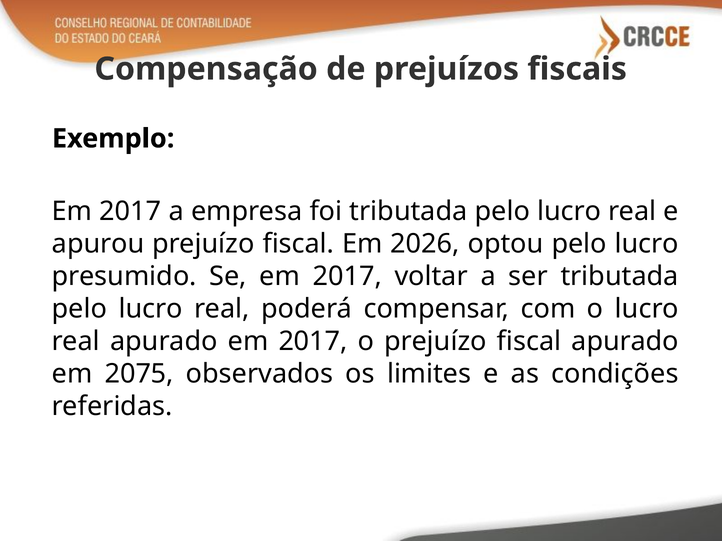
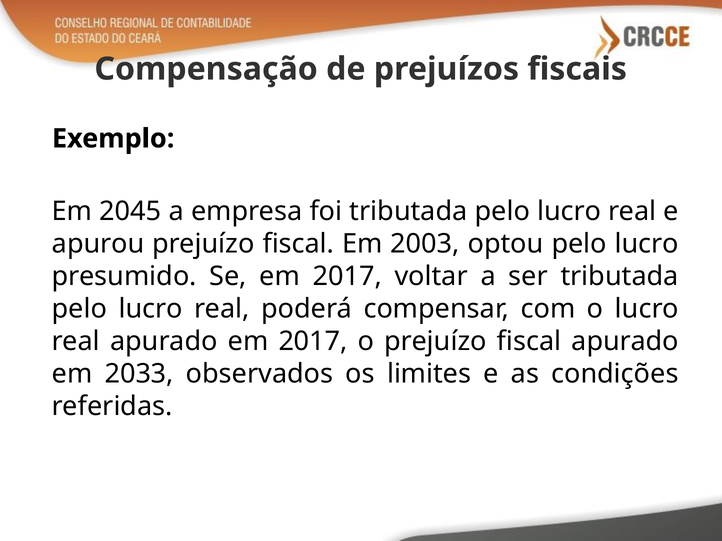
2017: 2017 -> 2045 (130, 212)
2026: 2026 -> 2003 (425, 244)
2075: 2075 -> 2033 (139, 374)
